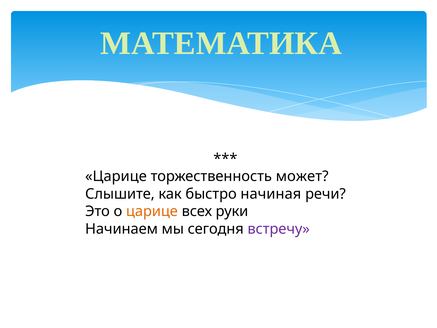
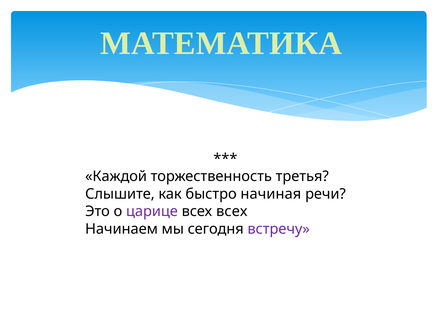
Царице: Царице -> Каждой (116, 176)
может: может -> третья (302, 176)
царице colour: orange -> purple (152, 211)
всех руки: руки -> всех (232, 211)
